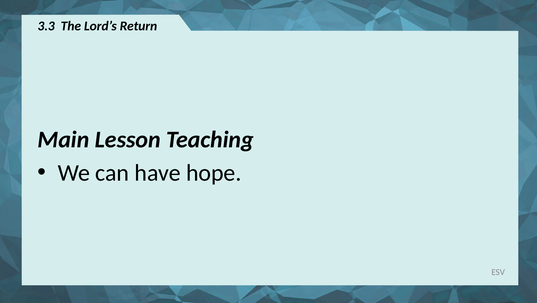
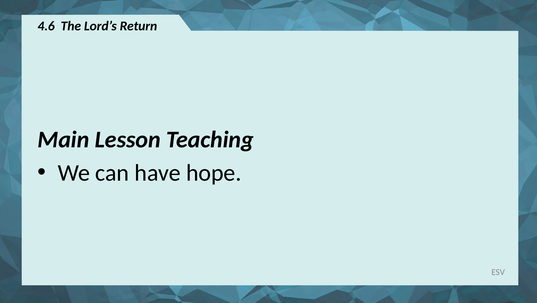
3.3: 3.3 -> 4.6 (46, 26)
